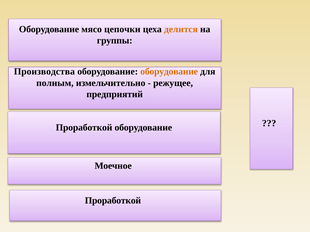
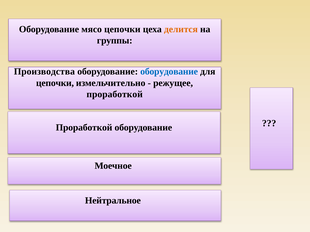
оборудование colour: orange -> blue (169, 72)
полным: полным -> цепочки (55, 83)
предприятий: предприятий -> проработкой (115, 94)
Проработкой: Проработкой -> Нейтральное (113, 201)
